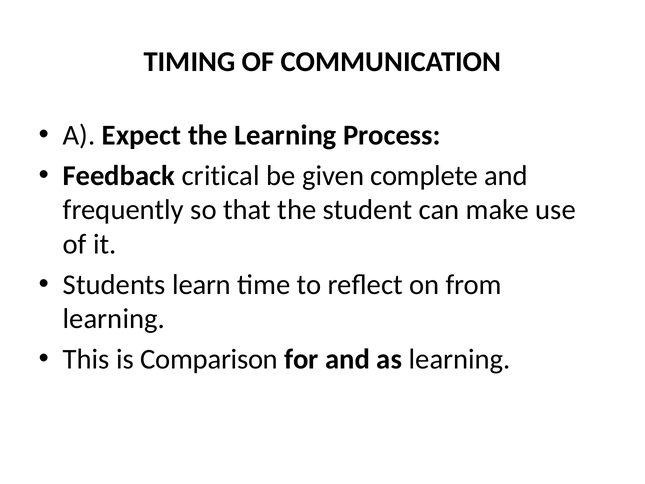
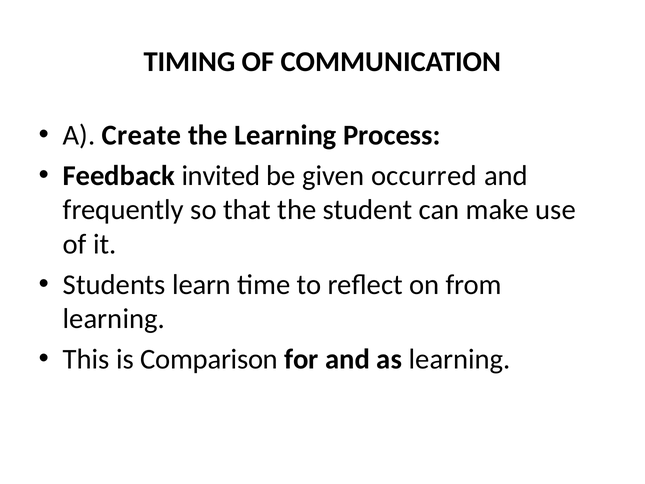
Expect: Expect -> Create (142, 135)
critical: critical -> invited (221, 175)
complete: complete -> occurred (424, 175)
